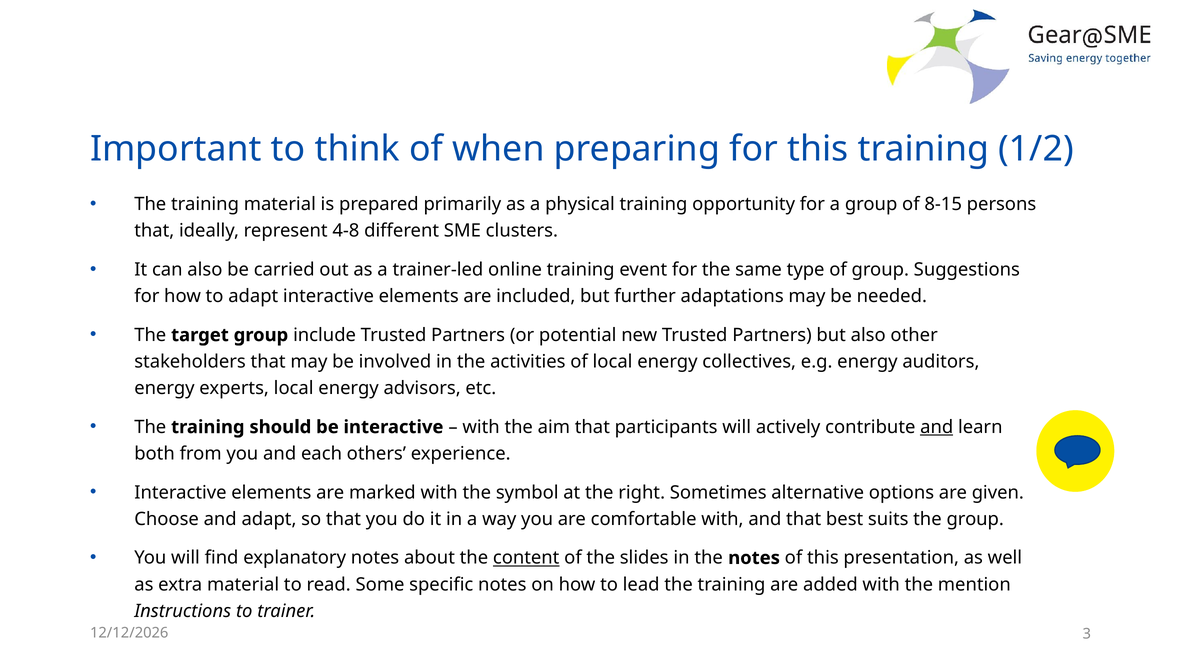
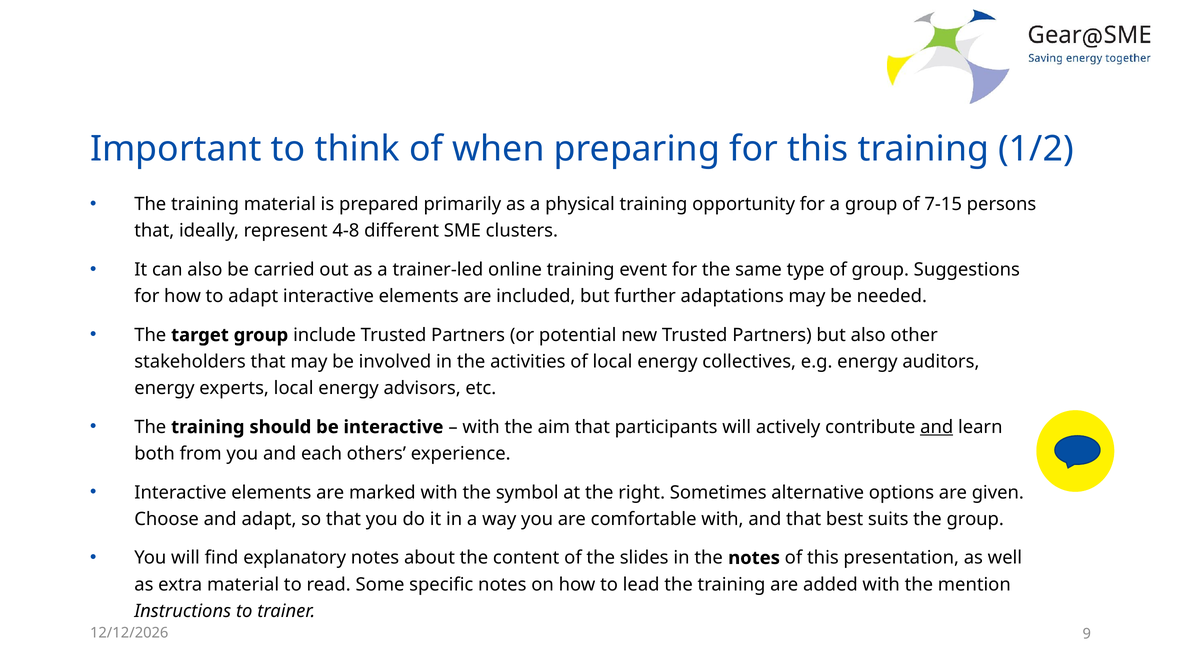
8-15: 8-15 -> 7-15 (943, 204)
content underline: present -> none (526, 558)
3: 3 -> 9 (1087, 634)
